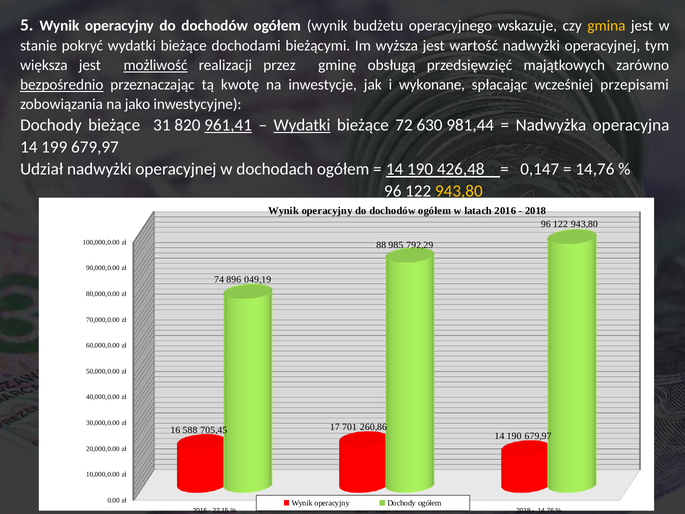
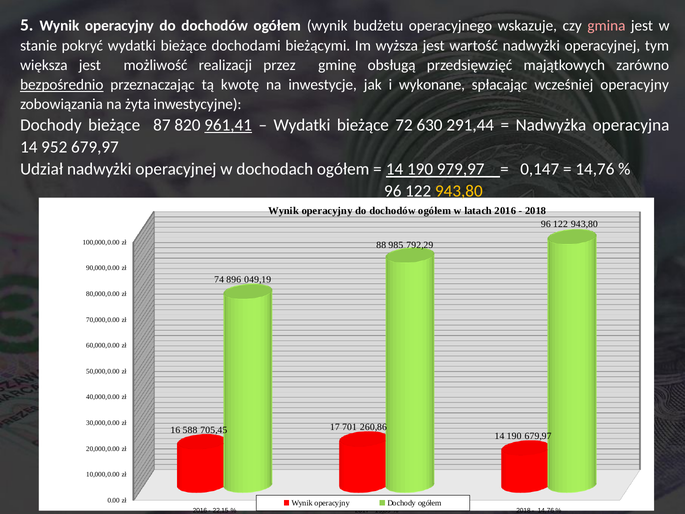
gmina colour: yellow -> pink (606, 26)
możliwość underline: present -> none (155, 65)
wcześniej przepisami: przepisami -> operacyjny (635, 85)
jako: jako -> żyta (138, 104)
31: 31 -> 87 (162, 125)
Wydatki underline: present -> none (302, 125)
981,44: 981,44 -> 291,44 (470, 125)
199: 199 -> 952 (54, 147)
426,48: 426,48 -> 979,97 (461, 169)
